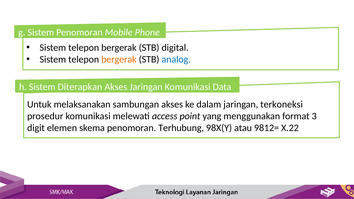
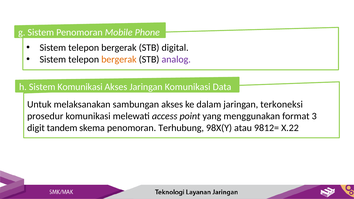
analog colour: blue -> purple (176, 59)
Sistem Diterapkan: Diterapkan -> Komunikasi (80, 87)
elemen: elemen -> tandem (62, 128)
